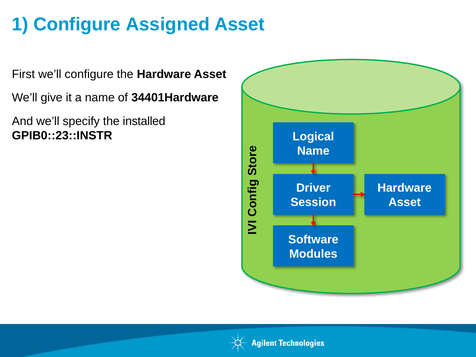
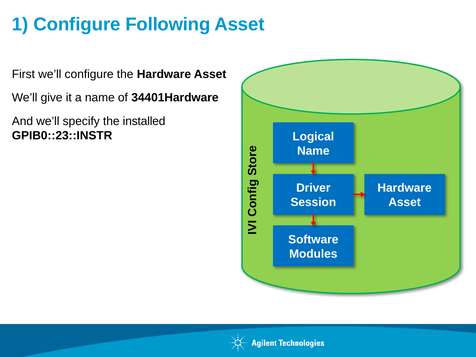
Assigned: Assigned -> Following (168, 24)
